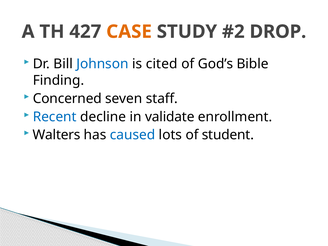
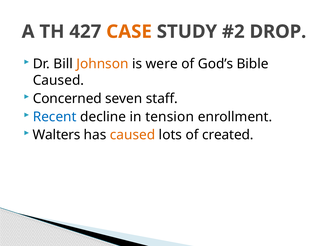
Johnson colour: blue -> orange (102, 64)
cited: cited -> were (162, 64)
Finding: Finding -> Caused (58, 80)
validate: validate -> tension (170, 117)
caused colour: blue -> orange (133, 135)
student: student -> created (228, 135)
